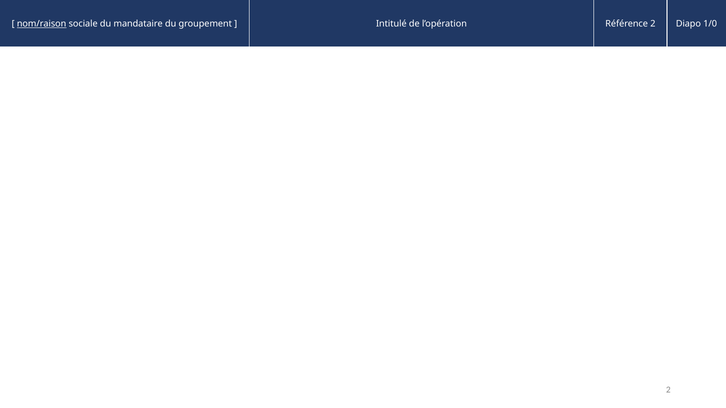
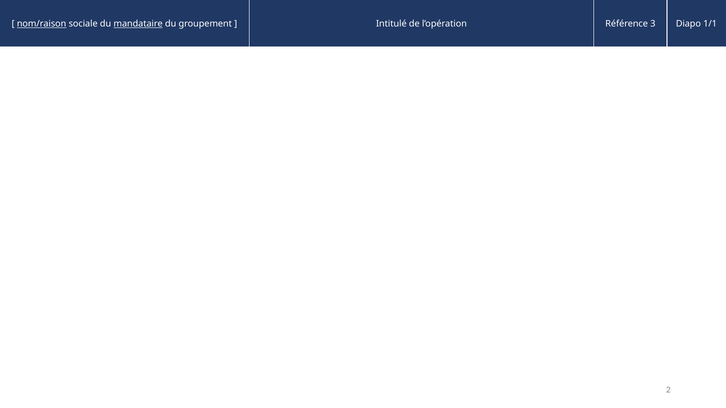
mandataire underline: none -> present (138, 24)
Référence 2: 2 -> 3 (653, 24)
1/0: 1/0 -> 1/1 (710, 24)
